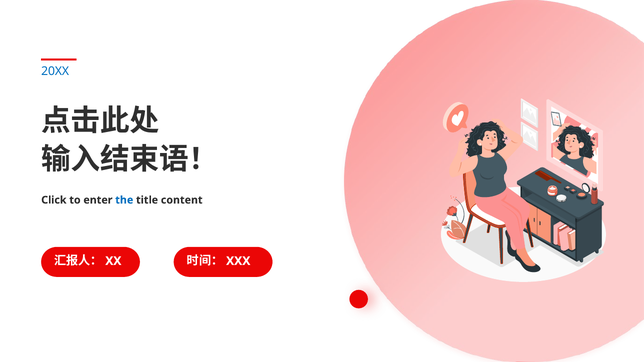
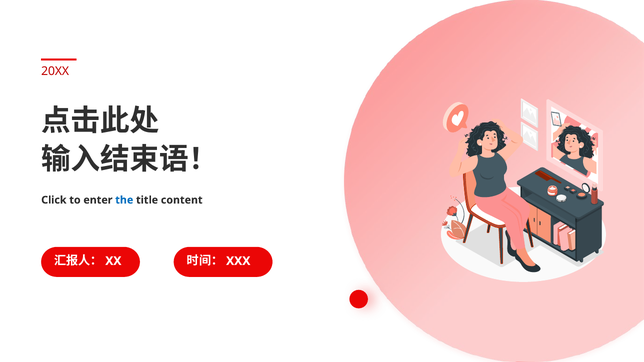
20XX colour: blue -> red (55, 71)
